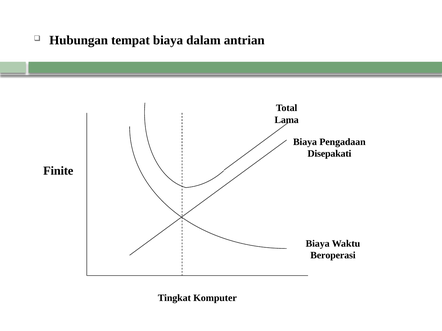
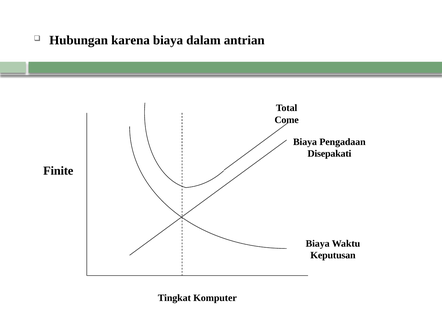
tempat: tempat -> karena (130, 40)
Lama: Lama -> Come (287, 120)
Beroperasi: Beroperasi -> Keputusan (333, 256)
